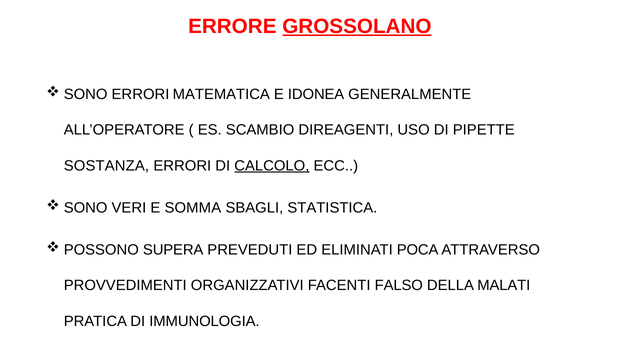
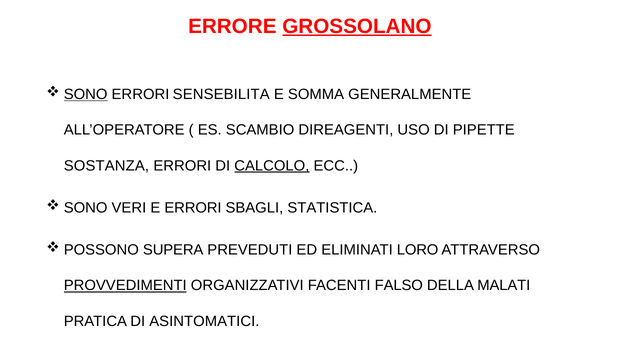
SONO underline: none -> present (86, 94)
MATEMATICA: MATEMATICA -> SENSEBILITA (221, 94)
IDONEA: IDONEA -> SOMMA (316, 94)
E SOMMA: SOMMA -> ERRORI (193, 208)
POCA: POCA -> LORO (418, 250)
PROVVEDIMENTI underline: none -> present (125, 285)
IMMUNOLOGIA: IMMUNOLOGIA -> ASINTOMATICI (204, 321)
